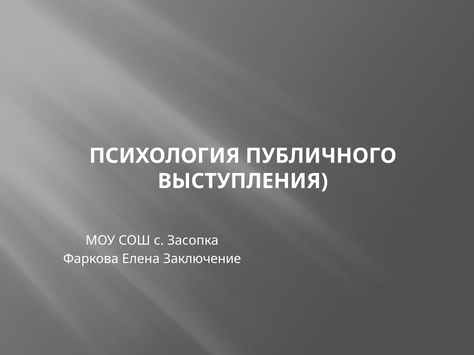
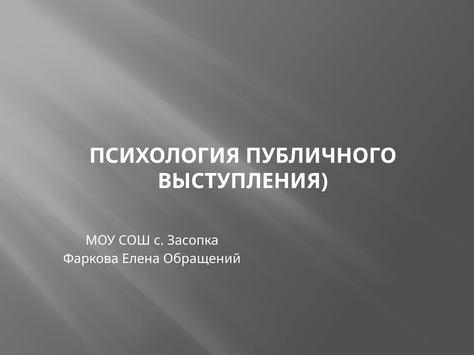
Заключение: Заключение -> Обращений (202, 259)
